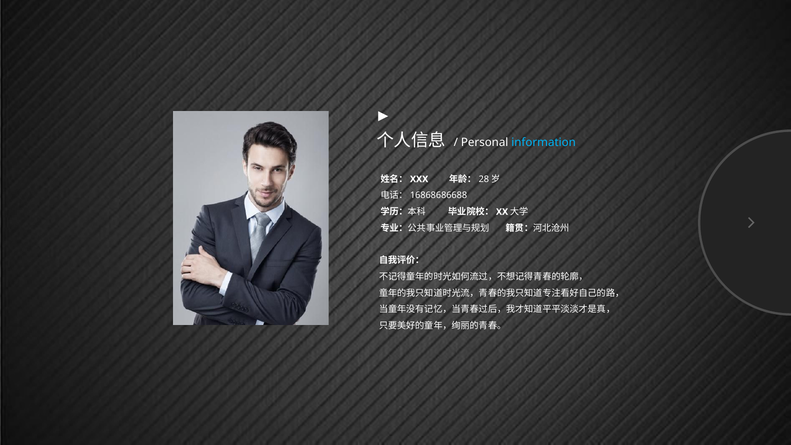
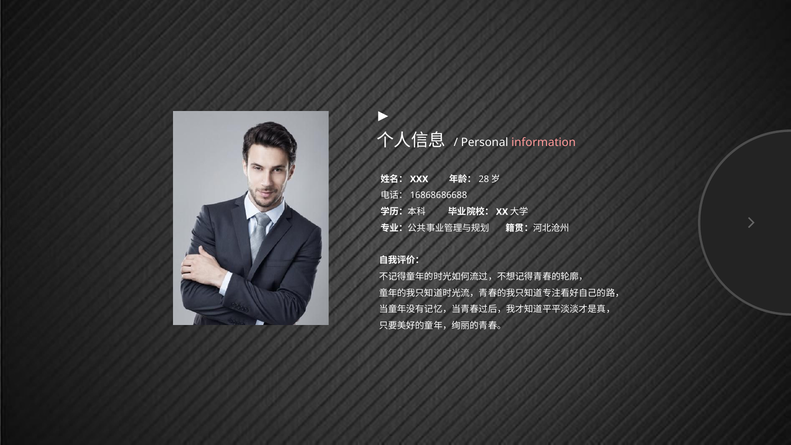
information colour: light blue -> pink (544, 142)
